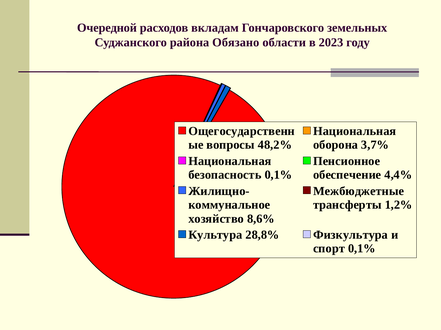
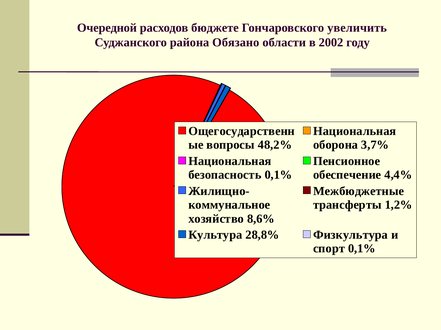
вкладам: вкладам -> бюджете (215, 28)
земельных: земельных -> увеличить (357, 28)
2023: 2023 -> 2002 (331, 43)
